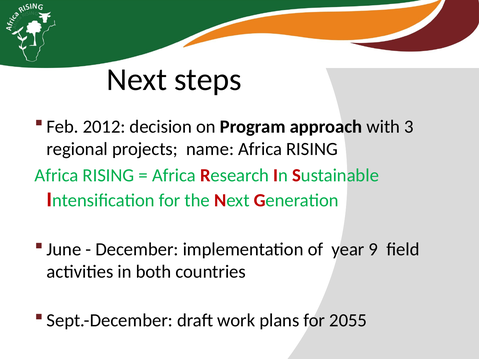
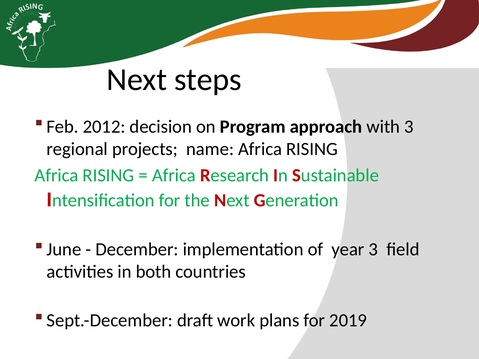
year 9: 9 -> 3 (373, 250)
2055: 2055 -> 2019 (348, 320)
